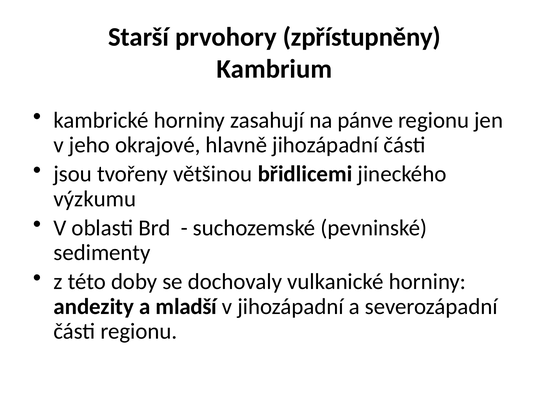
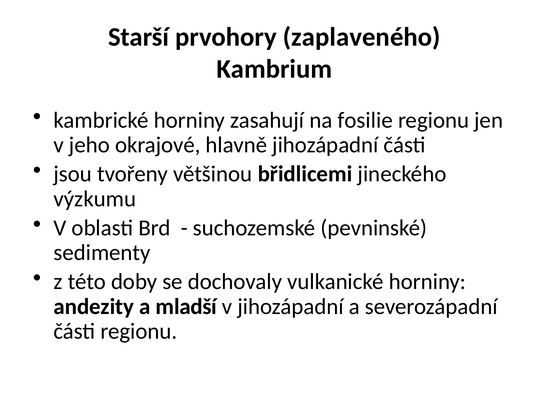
zpřístupněny: zpřístupněny -> zaplaveného (362, 37)
pánve: pánve -> fosilie (365, 120)
